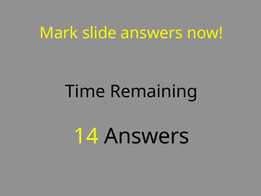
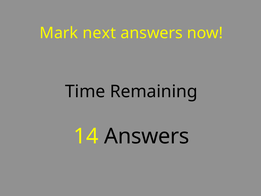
slide: slide -> next (99, 33)
